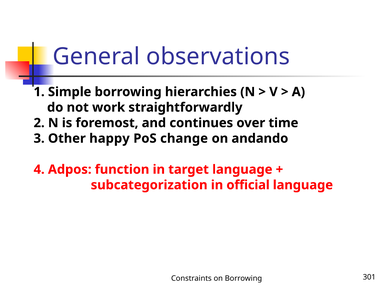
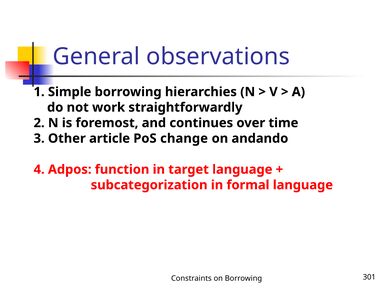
happy: happy -> article (110, 138)
official: official -> formal (248, 185)
